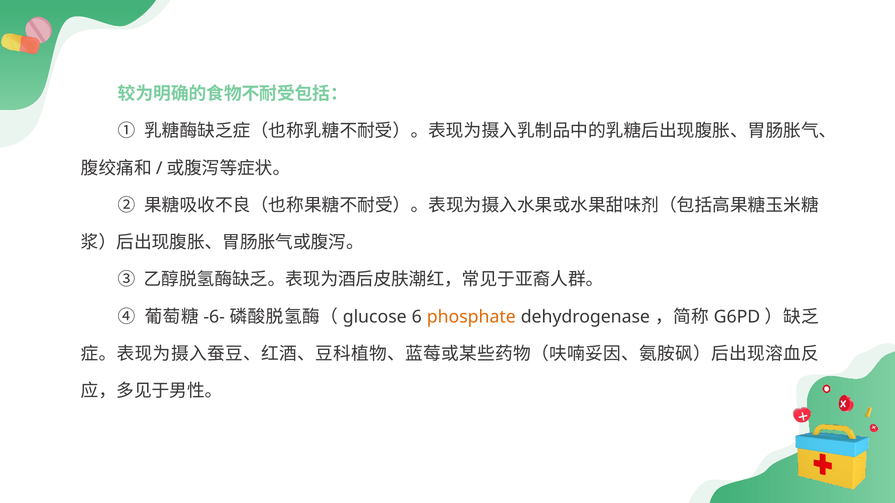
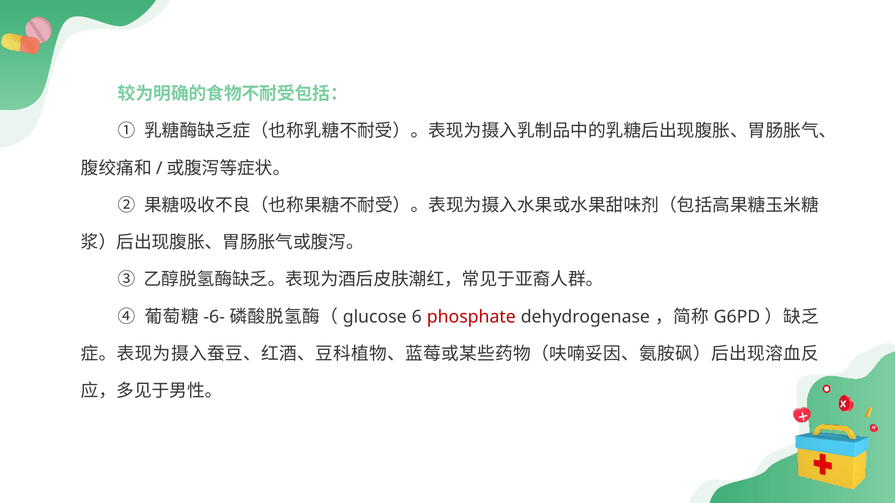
phosphate colour: orange -> red (471, 317)
